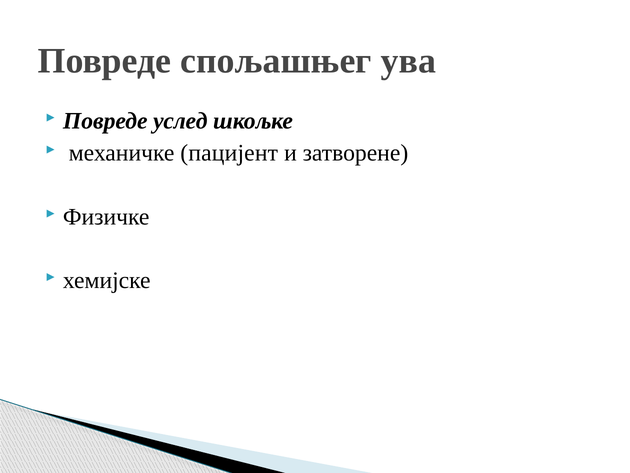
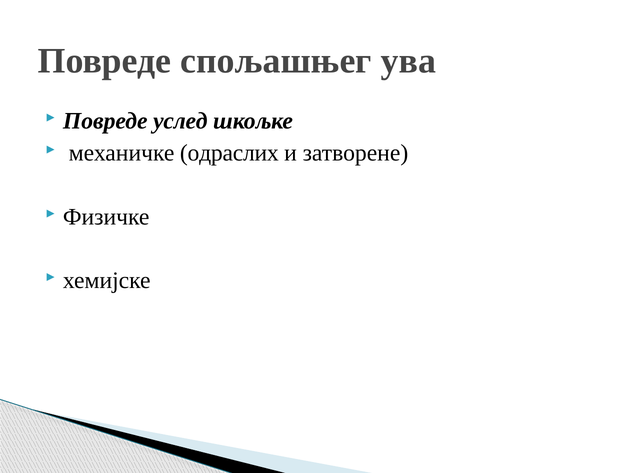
пацијент: пацијент -> одраслих (229, 153)
